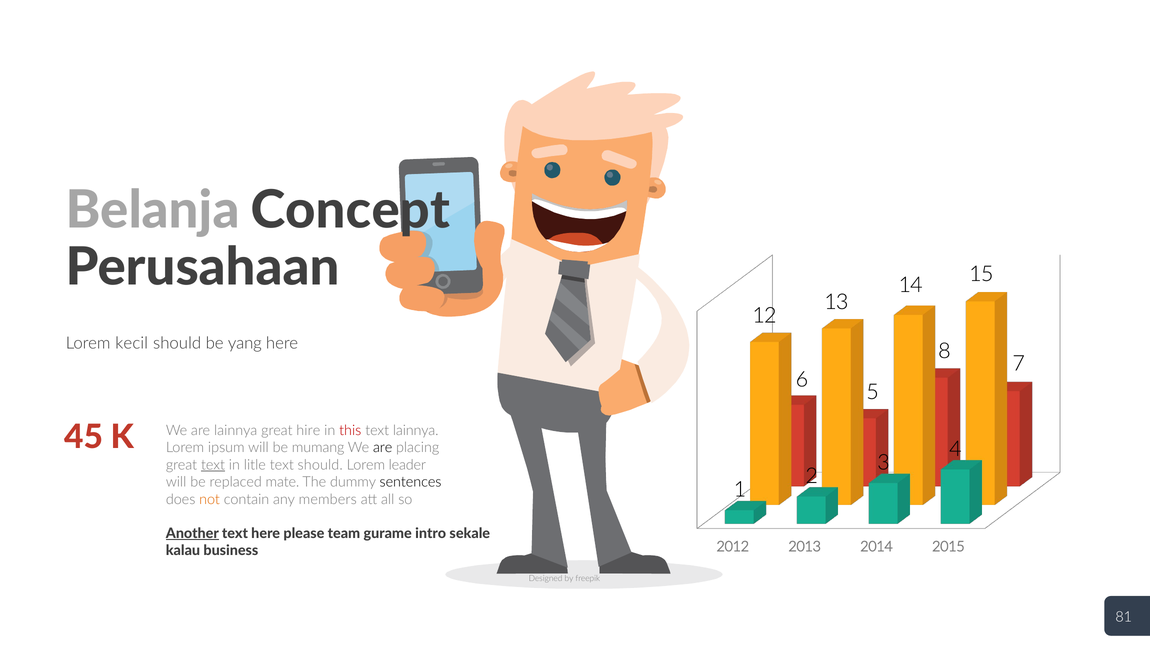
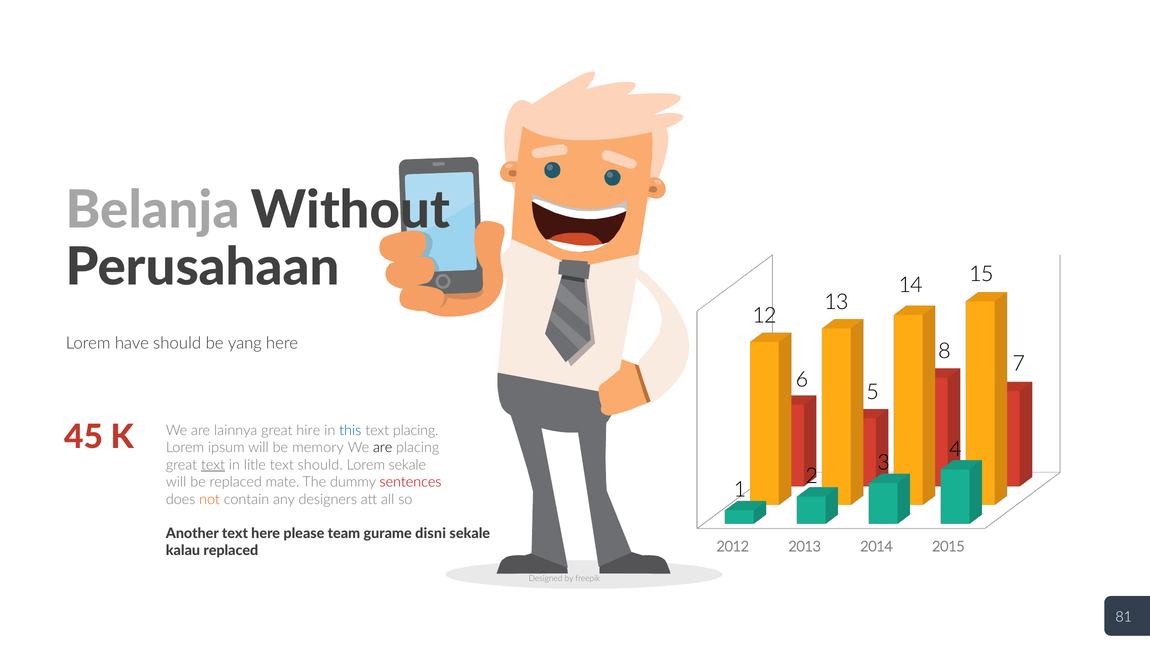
Concept: Concept -> Without (350, 210)
kecil: kecil -> have (132, 343)
this colour: red -> blue (350, 430)
text lainnya: lainnya -> placing (416, 430)
mumang: mumang -> memory (318, 447)
Lorem leader: leader -> sekale (407, 465)
sentences colour: black -> red (411, 482)
members: members -> designers (328, 499)
Another underline: present -> none (192, 533)
intro: intro -> disni (431, 533)
kalau business: business -> replaced (231, 551)
